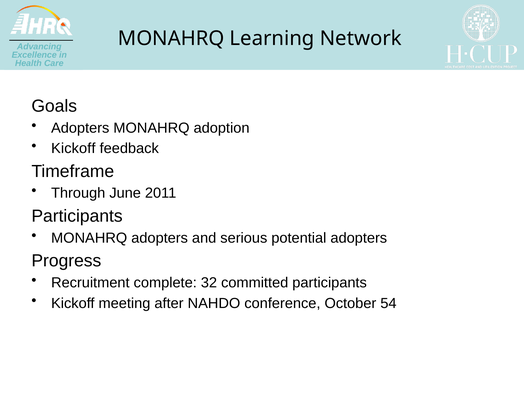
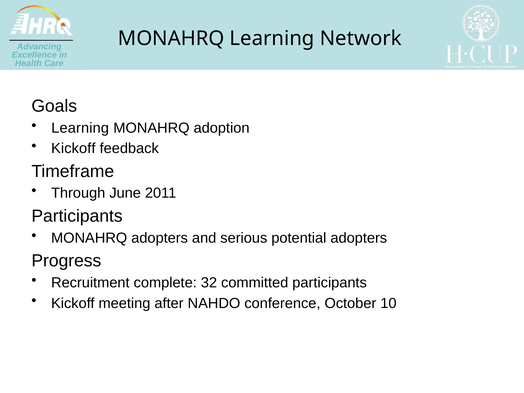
Adopters: Adopters -> Learning (80, 128)
54: 54 -> 10 (388, 303)
